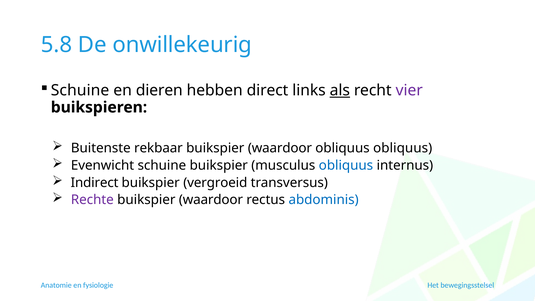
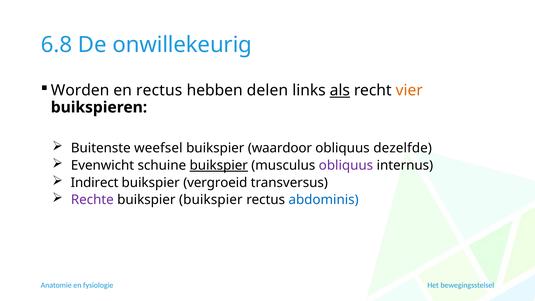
5.8: 5.8 -> 6.8 (57, 45)
Schuine: Schuine -> Worden (80, 90)
en dieren: dieren -> rectus (159, 90)
direct: direct -> delen (267, 90)
vier colour: purple -> orange (409, 90)
rekbaar: rekbaar -> weefsel (158, 148)
obliquus obliquus: obliquus -> dezelfde (403, 148)
buikspier underline: none -> present (219, 165)
obliquus colour: blue -> purple (346, 165)
waardoor: waardoor -> buikspier (211, 200)
